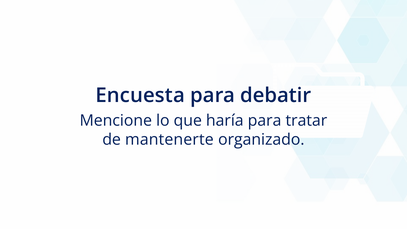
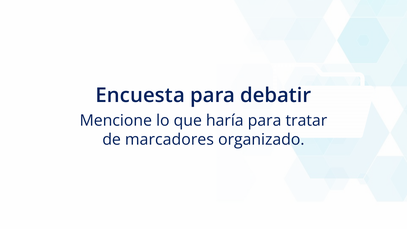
mantenerte: mantenerte -> marcadores (169, 140)
